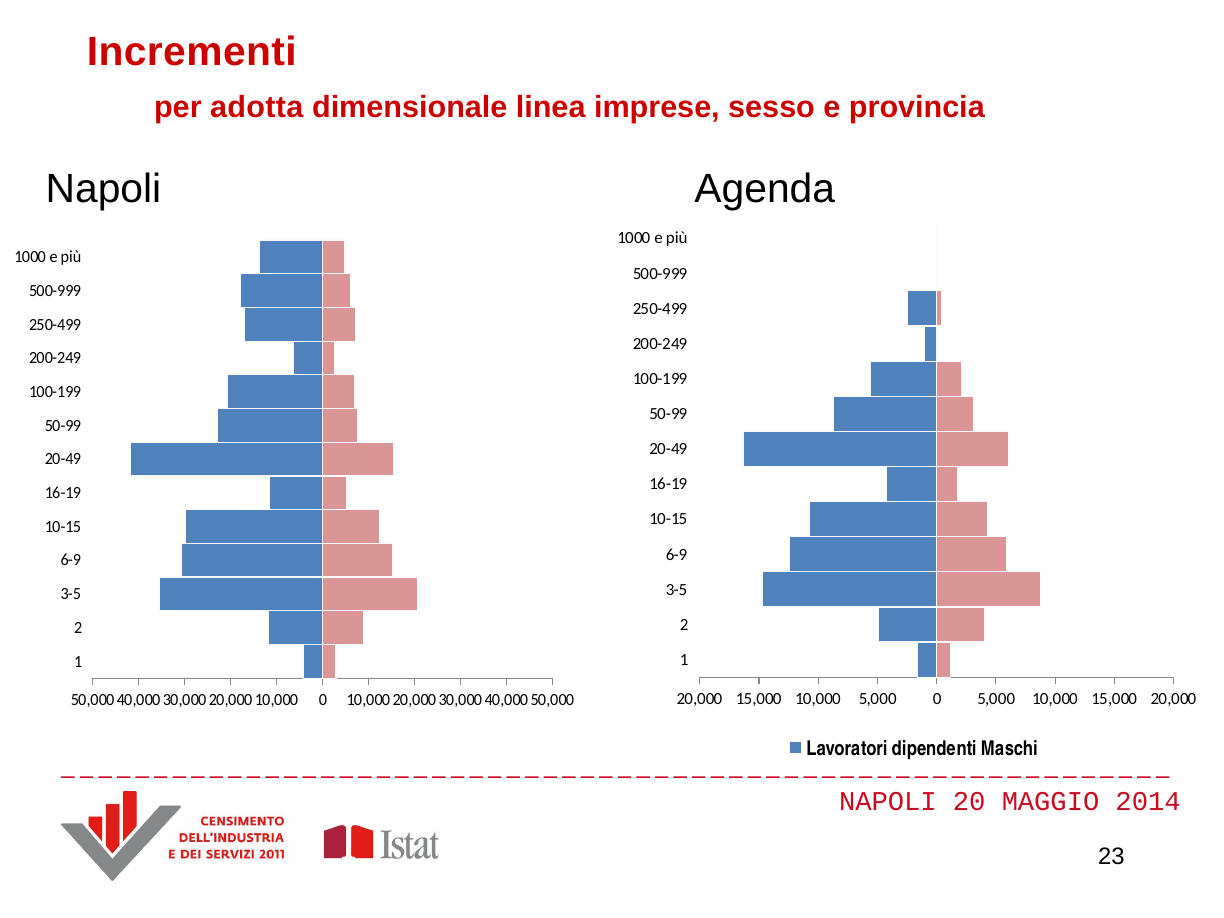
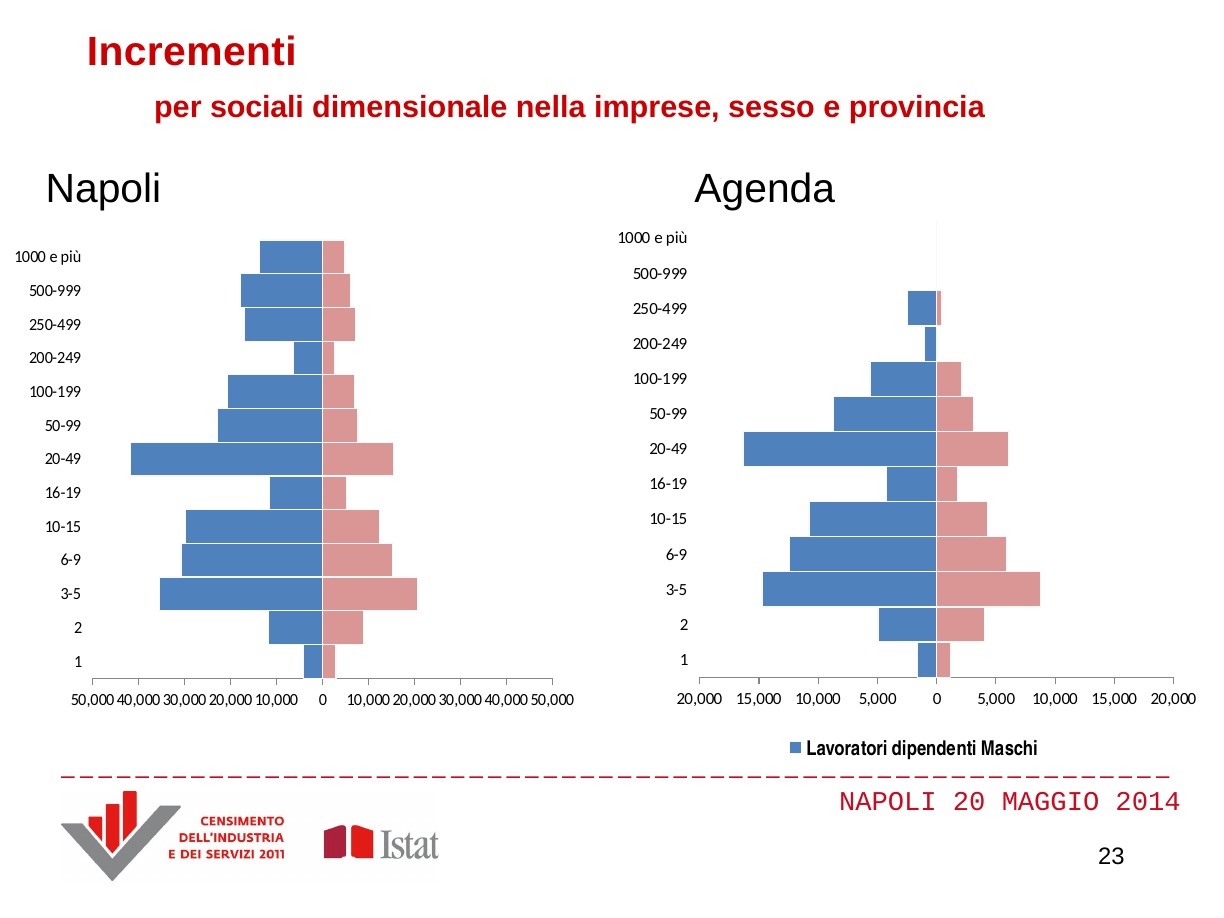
adotta: adotta -> sociali (257, 107)
linea: linea -> nella (551, 107)
